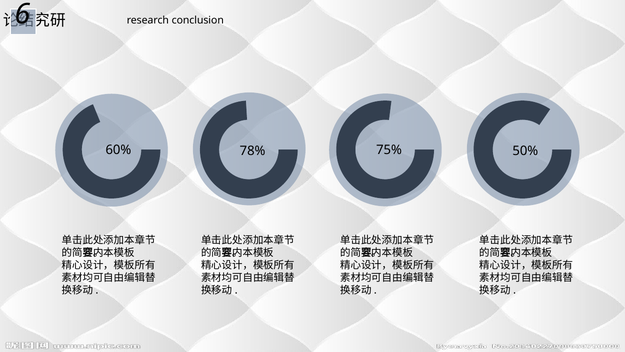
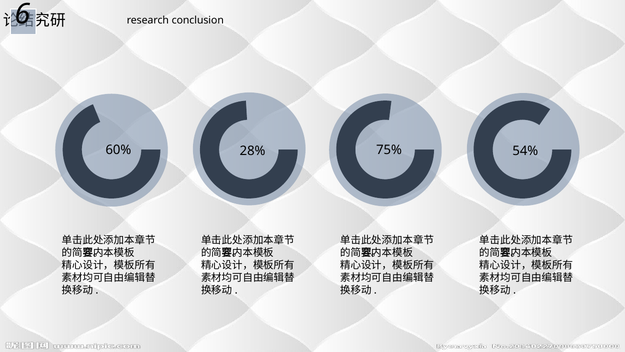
78%: 78% -> 28% (253, 151)
50%: 50% -> 54% (525, 151)
